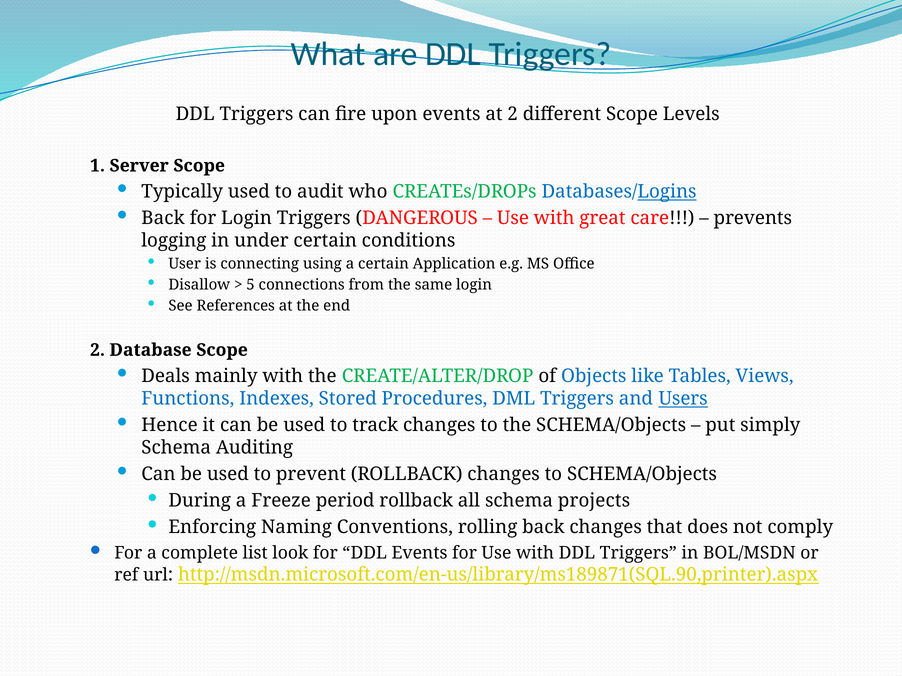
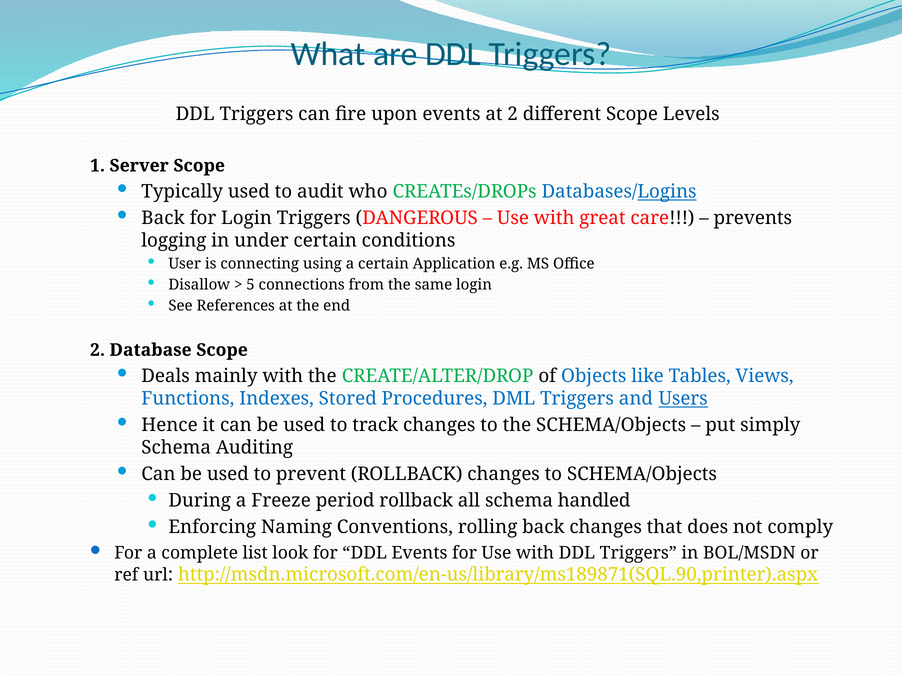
projects: projects -> handled (594, 501)
